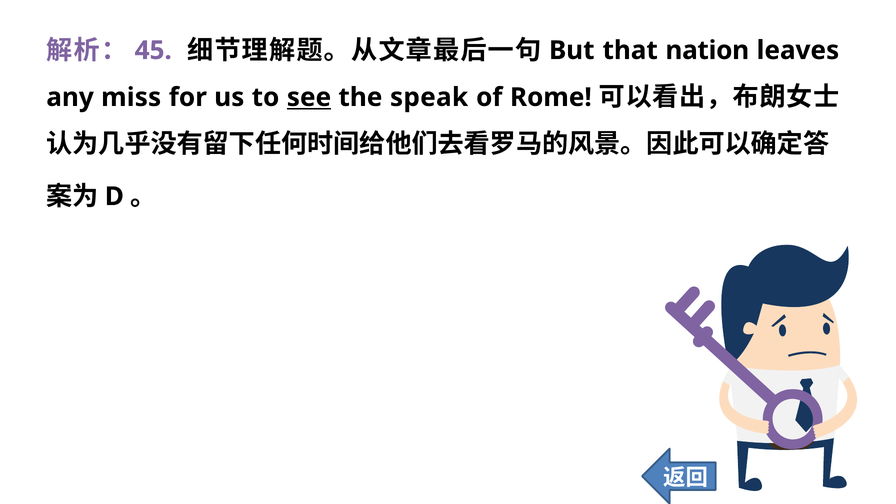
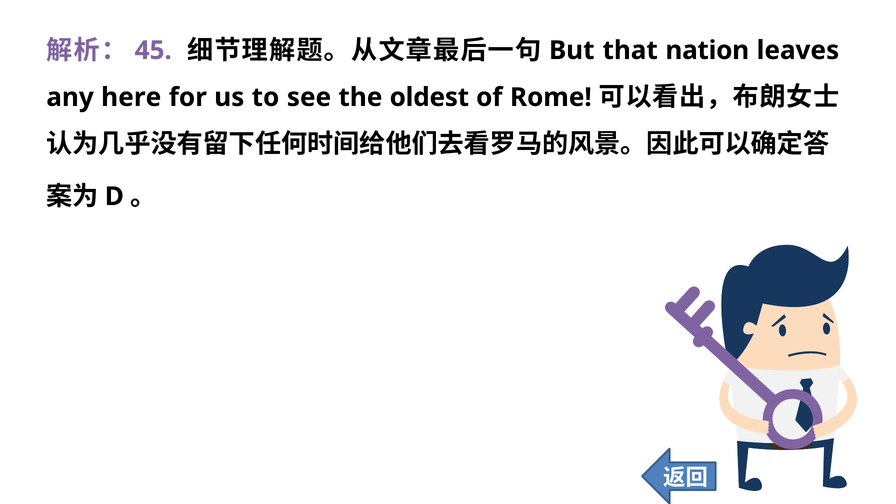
miss: miss -> here (131, 97)
see underline: present -> none (309, 97)
speak: speak -> oldest (429, 97)
